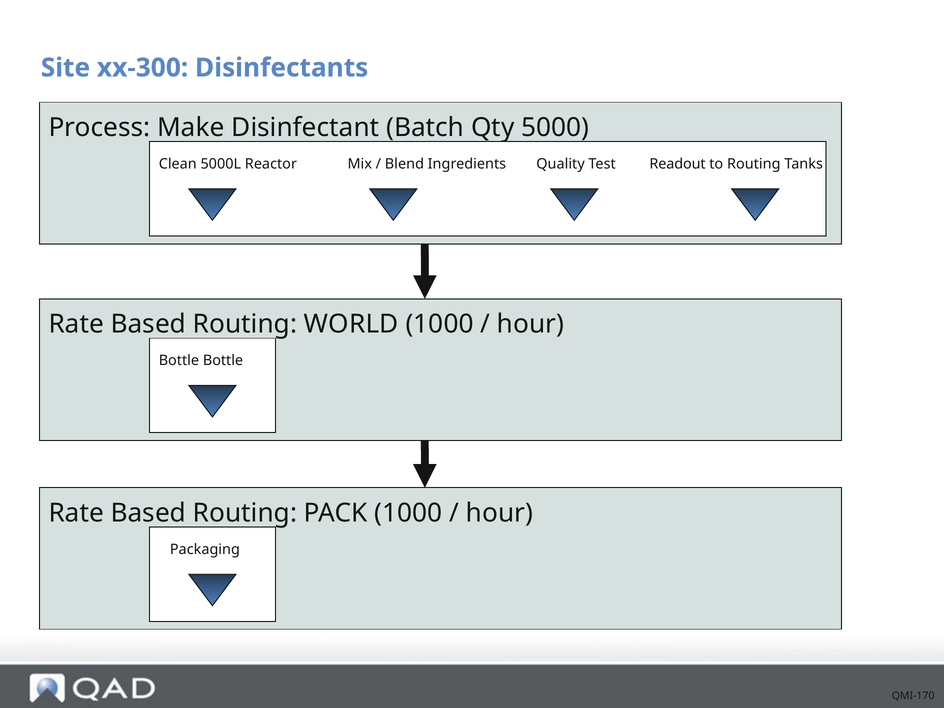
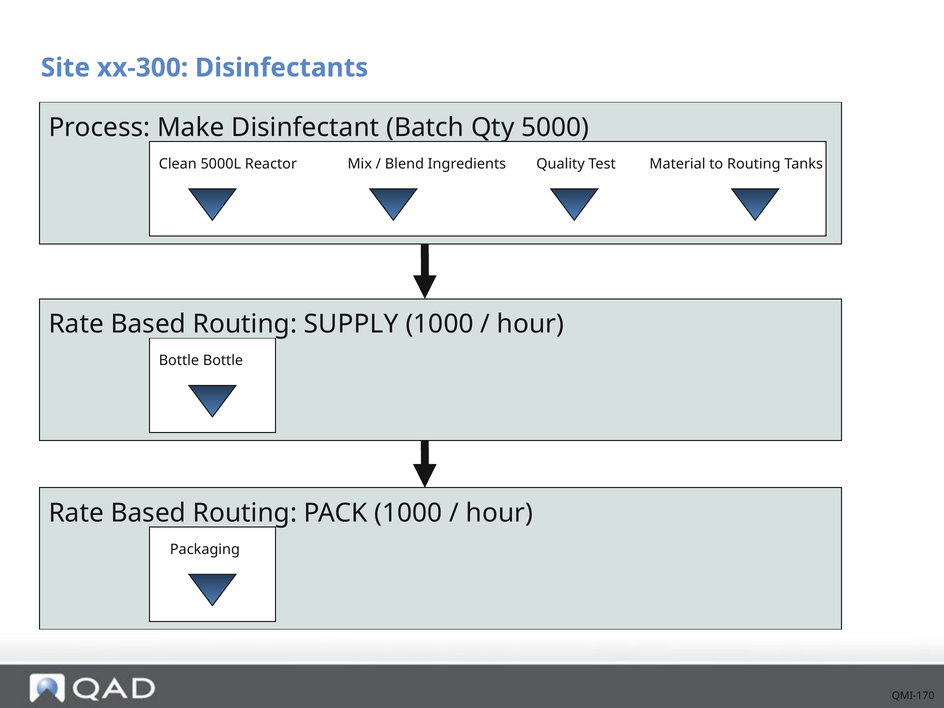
Readout: Readout -> Material (677, 164)
WORLD: WORLD -> SUPPLY (351, 324)
